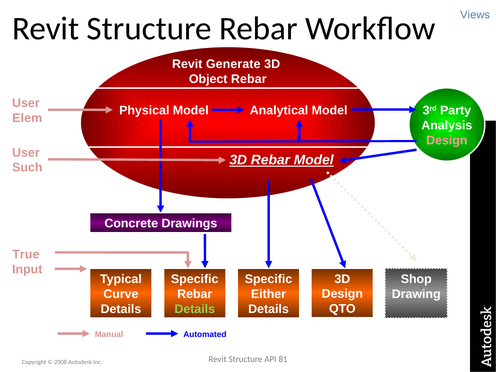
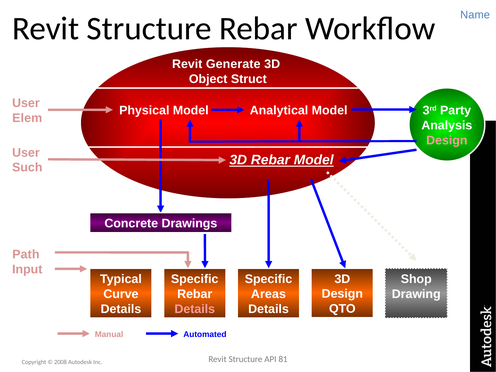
Views: Views -> Name (475, 15)
Object Rebar: Rebar -> Struct (249, 79)
True: True -> Path (26, 254)
Either: Either -> Areas (268, 294)
Details colour: light green -> pink (195, 309)
